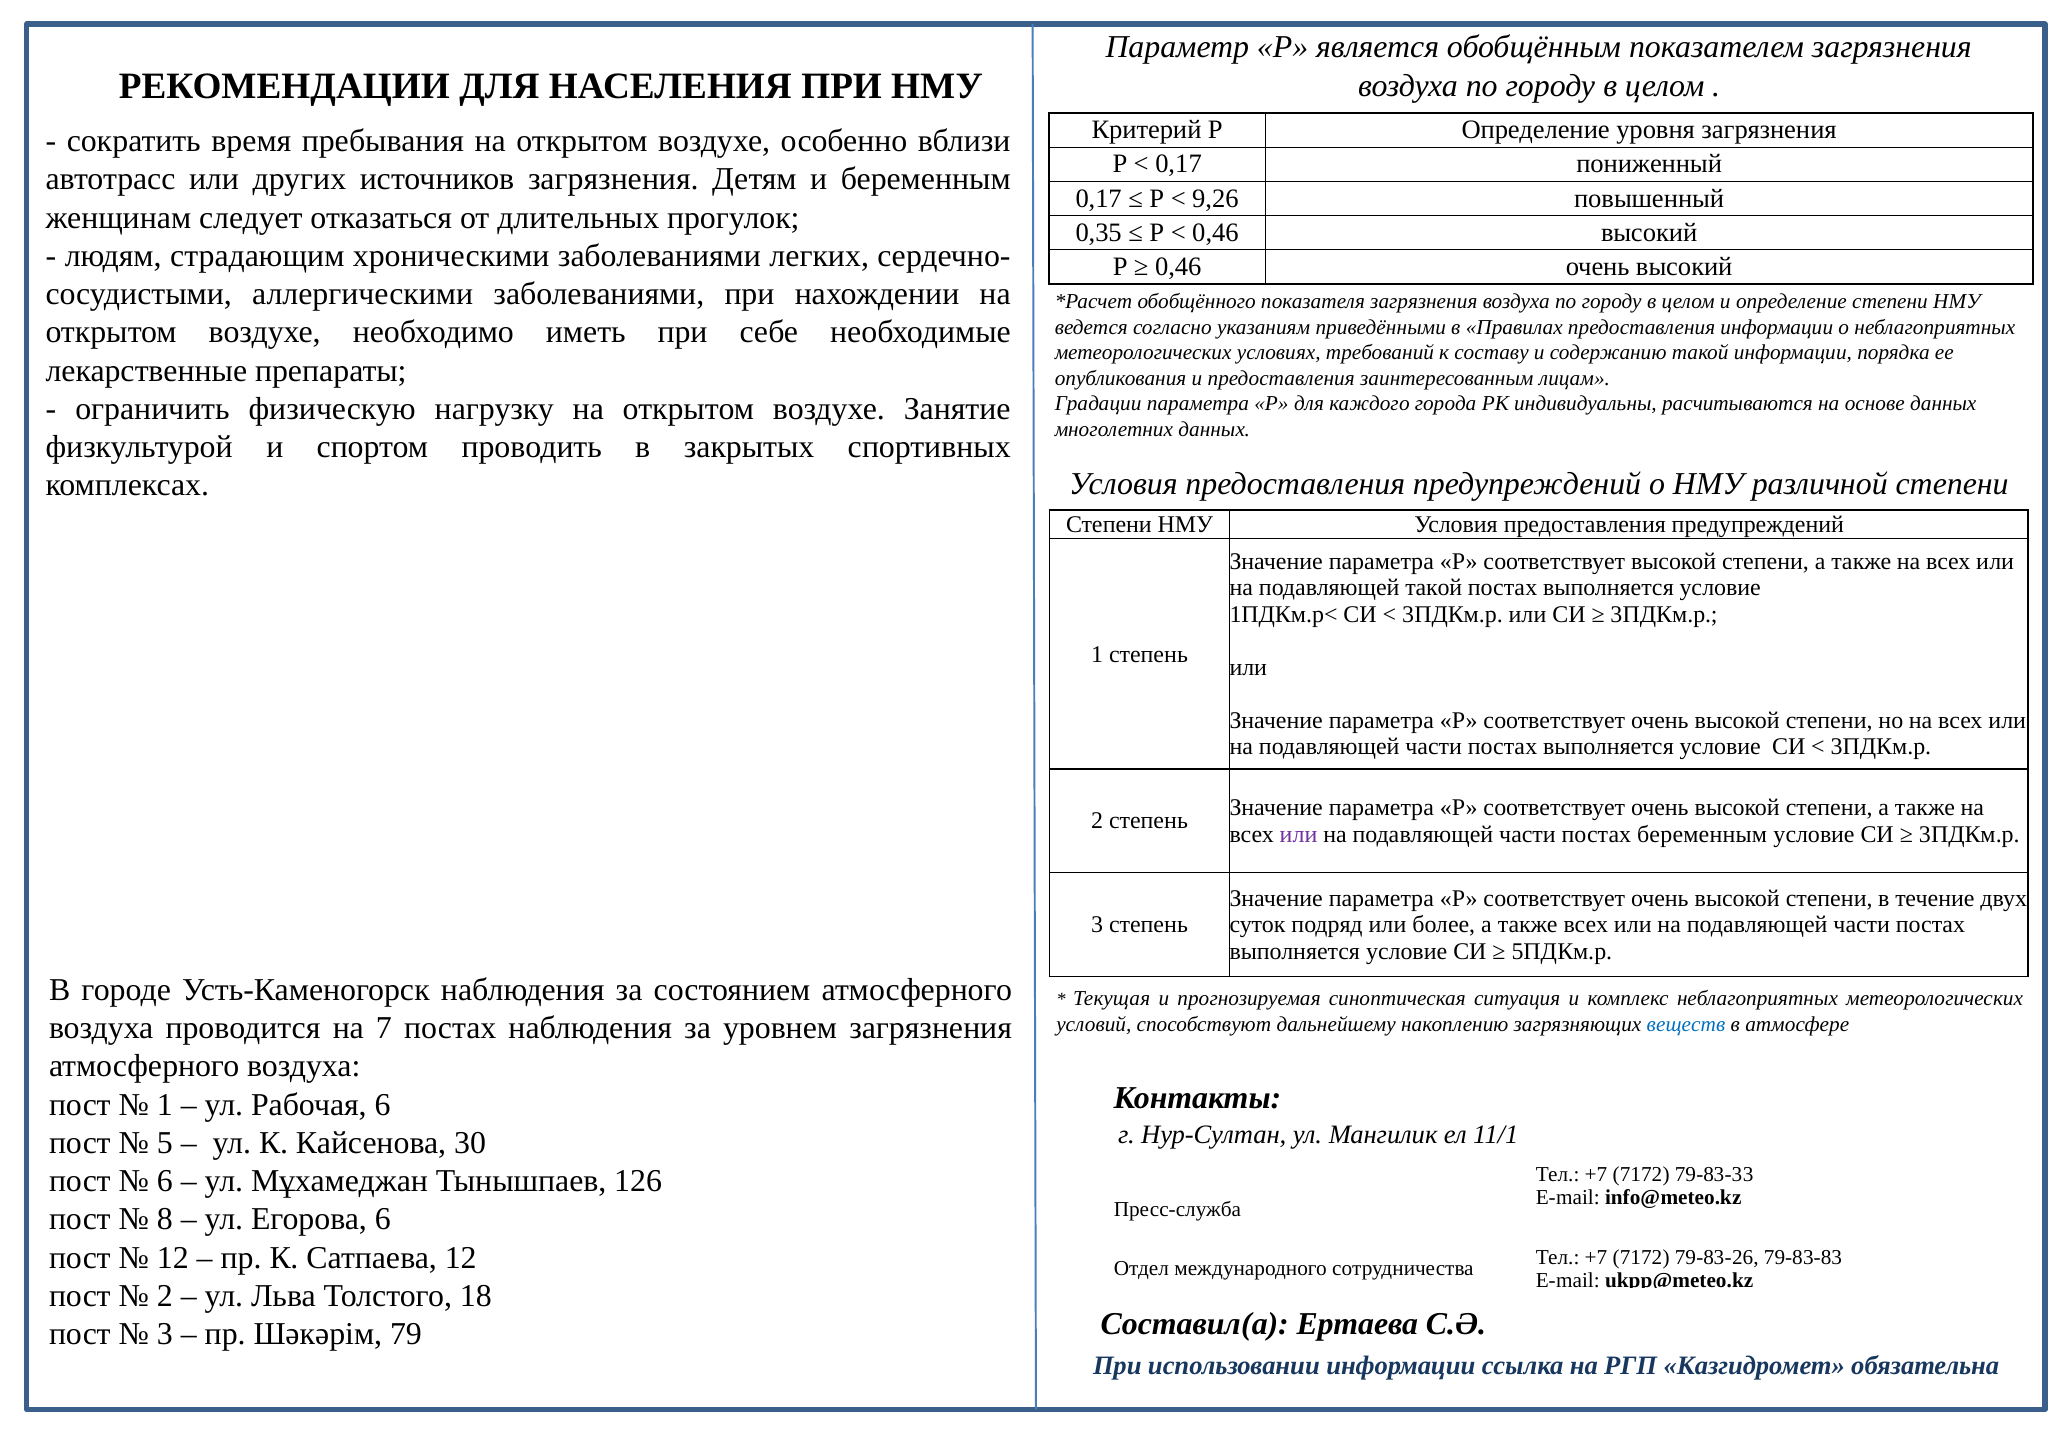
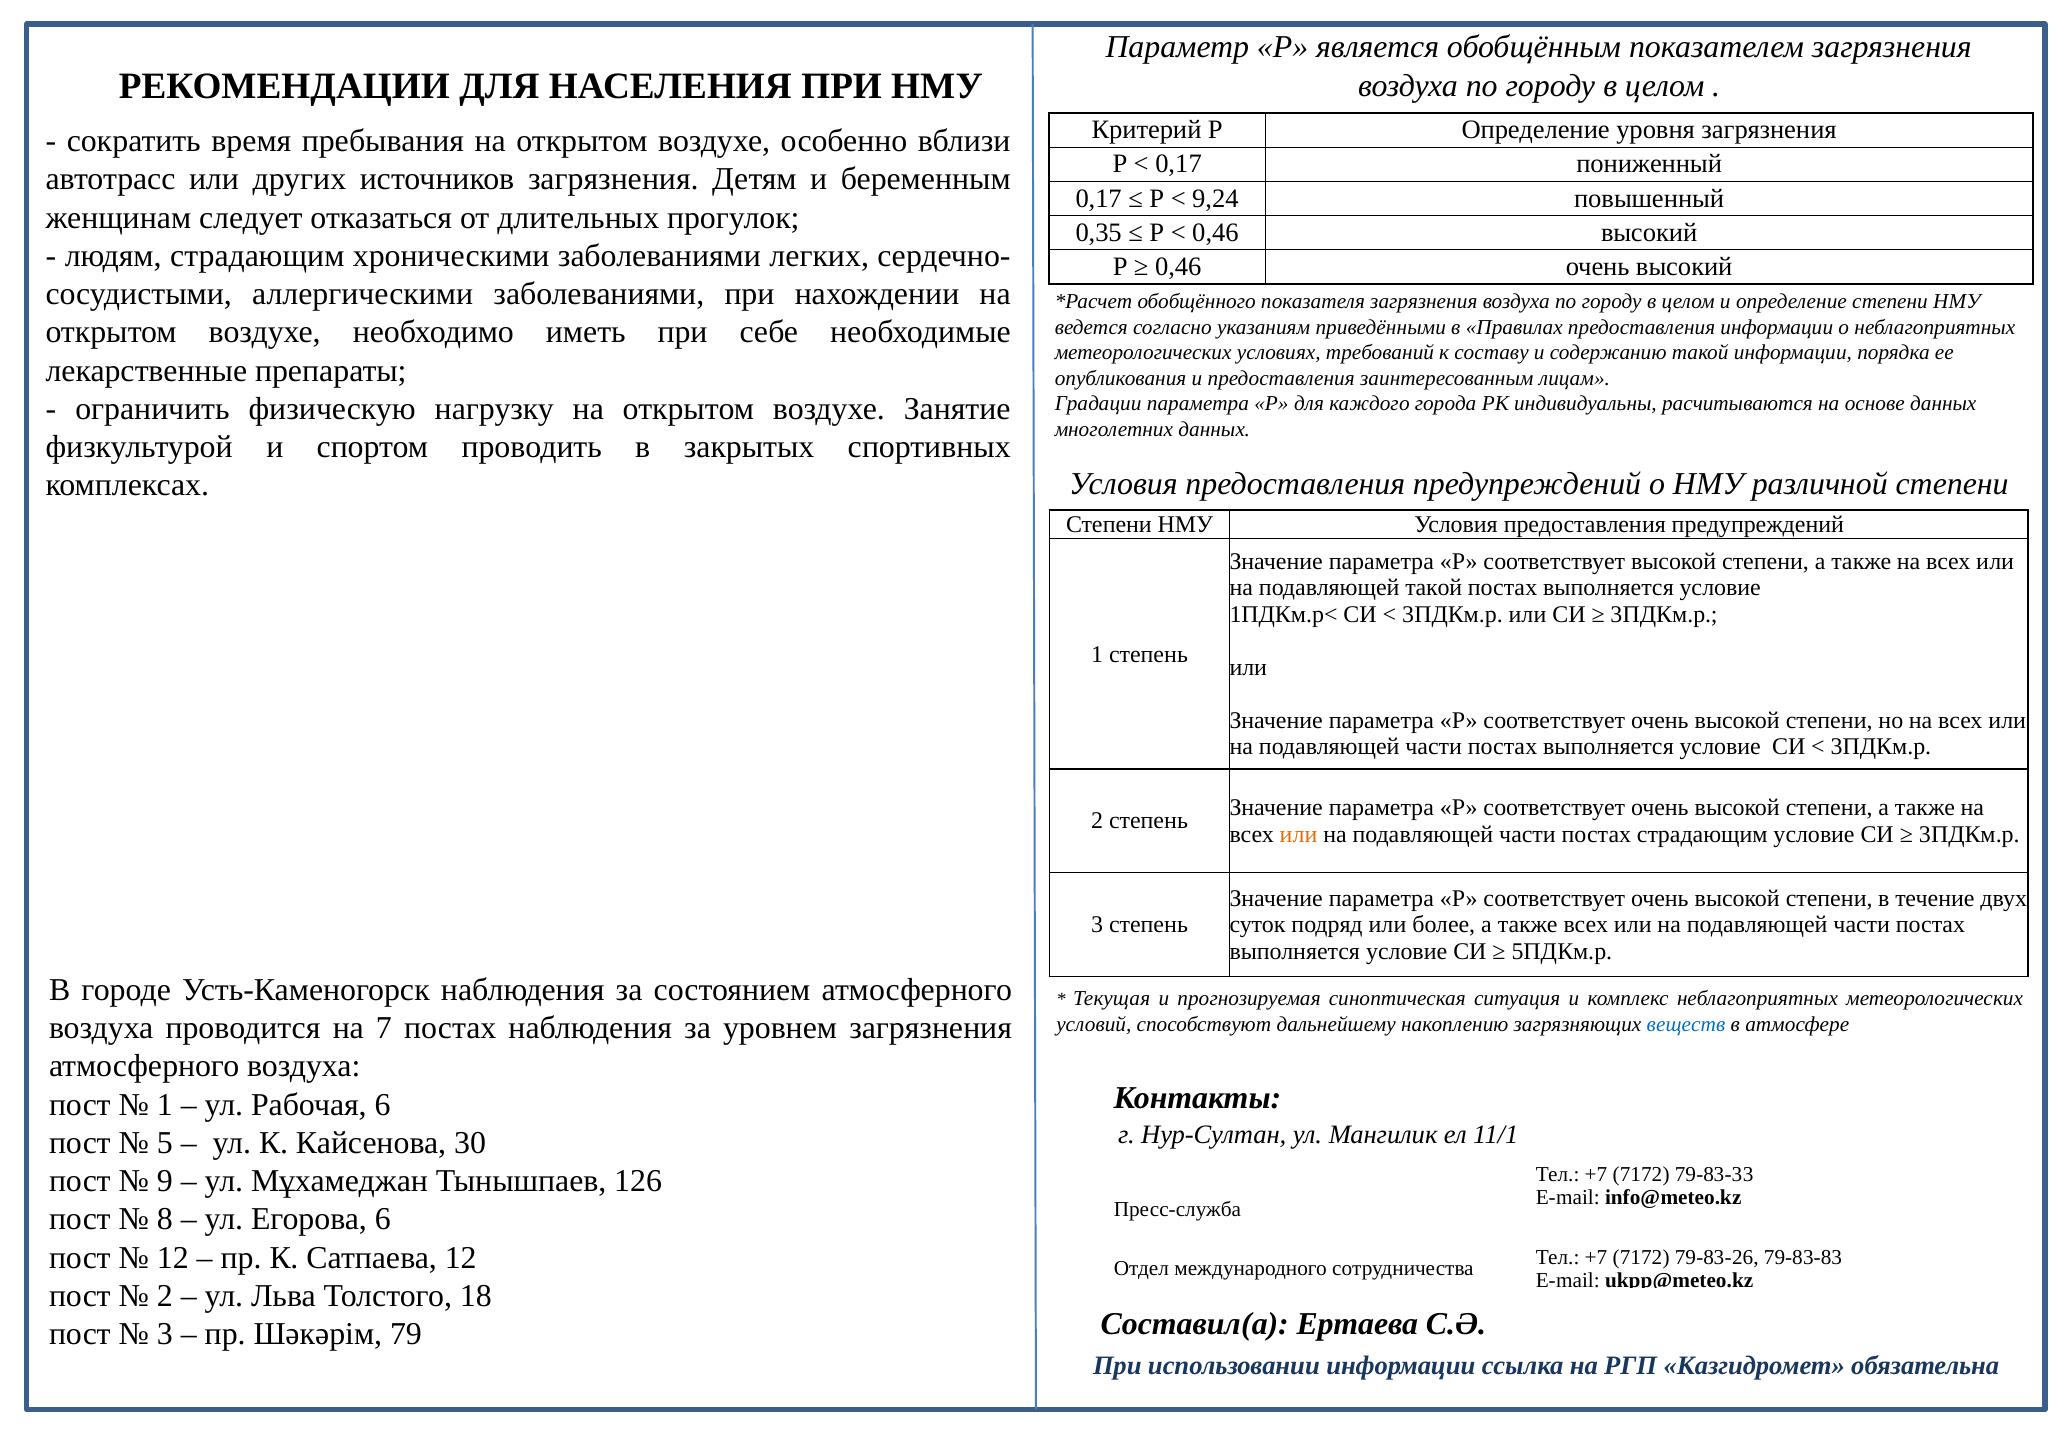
9,26: 9,26 -> 9,24 (1215, 198)
или colour: purple -> orange (1299, 835)
постах беременным: беременным -> страдающим (1702, 835)
6: 6 -> 9 (165, 1181)
